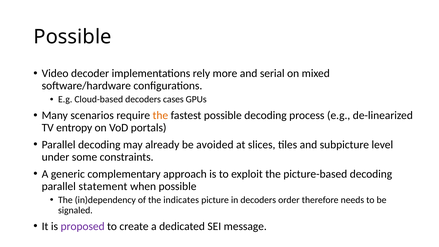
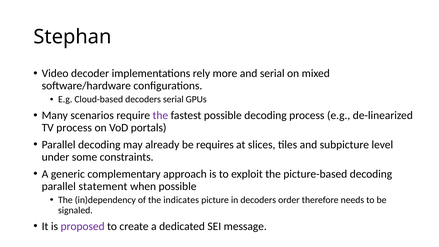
Possible: Possible -> Stephan (73, 37)
decoders cases: cases -> serial (173, 99)
the colour: orange -> purple (160, 115)
TV entropy: entropy -> process (74, 128)
avoided: avoided -> requires (215, 145)
